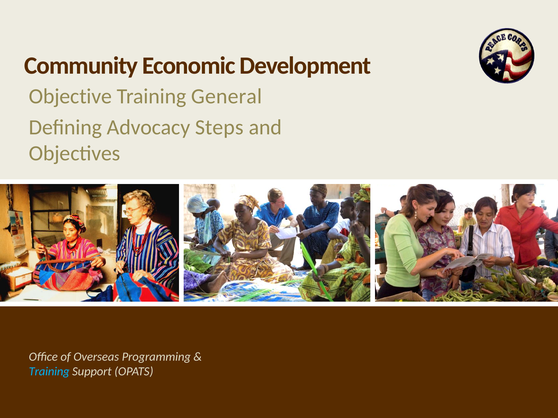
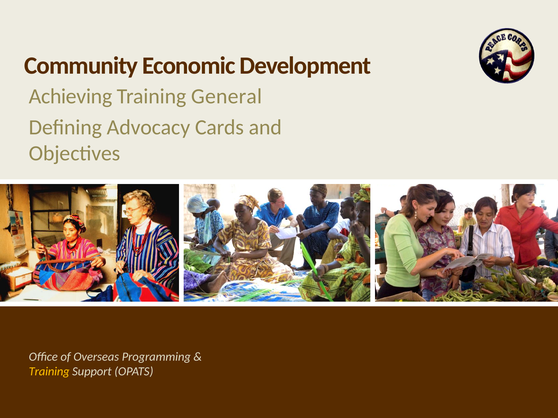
Objective: Objective -> Achieving (70, 96)
Steps: Steps -> Cards (220, 127)
Training colour: light blue -> yellow (49, 372)
